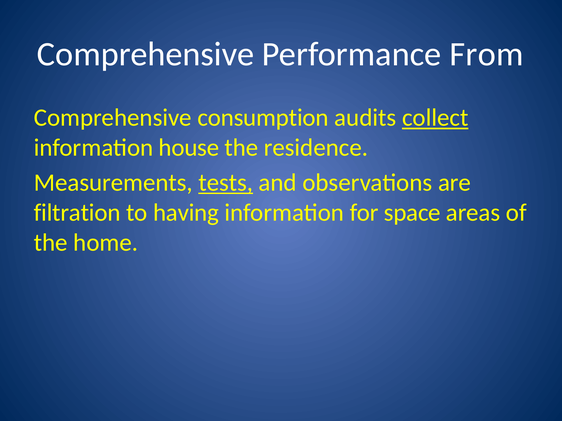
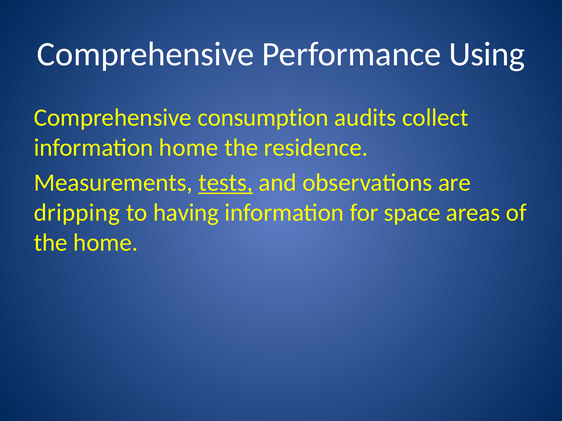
From: From -> Using (487, 54)
collect underline: present -> none (435, 118)
information house: house -> home (189, 148)
filtration: filtration -> dripping (77, 213)
